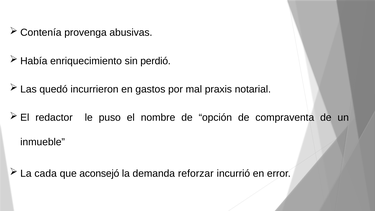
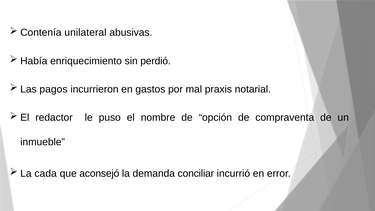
provenga: provenga -> unilateral (85, 33)
quedó: quedó -> pagos (54, 89)
reforzar: reforzar -> conciliar (196, 173)
